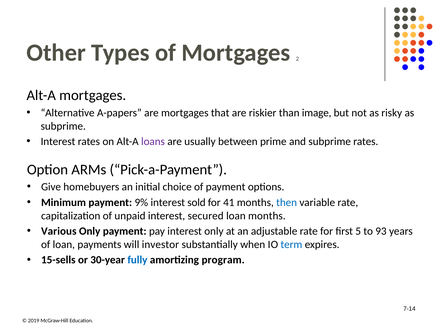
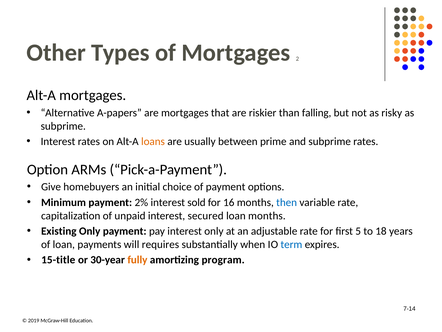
image: image -> falling (317, 113)
loans colour: purple -> orange (153, 141)
9%: 9% -> 2% (141, 202)
41: 41 -> 16 (229, 202)
Various: Various -> Existing (59, 231)
93: 93 -> 18 (381, 231)
investor: investor -> requires (160, 244)
15-sells: 15-sells -> 15-title (58, 260)
fully colour: blue -> orange (137, 260)
